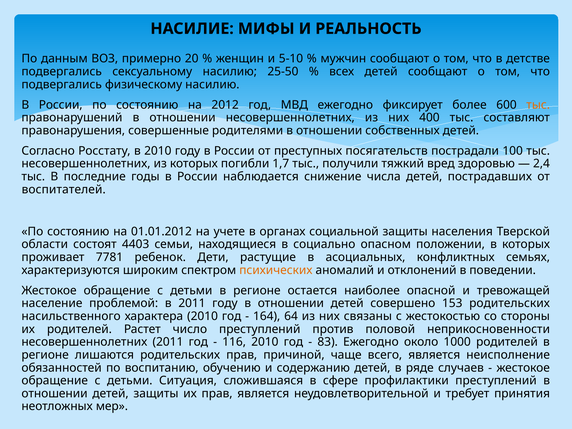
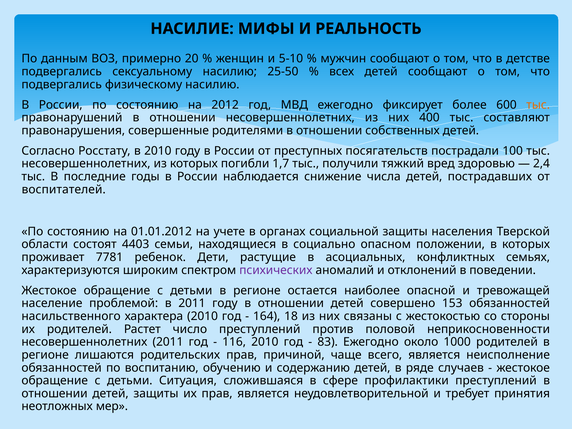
психических colour: orange -> purple (276, 270)
153 родительских: родительских -> обязанностей (510, 303)
64: 64 -> 18 (291, 316)
